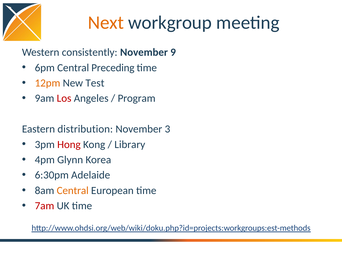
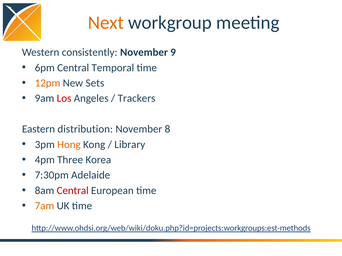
Preceding: Preceding -> Temporal (113, 68)
Test: Test -> Sets (95, 83)
Program: Program -> Trackers (137, 99)
3: 3 -> 8 (167, 129)
Hong colour: red -> orange (69, 145)
Glynn: Glynn -> Three (70, 160)
6:30pm: 6:30pm -> 7:30pm (52, 175)
Central colour: orange -> red (73, 191)
7am colour: red -> orange (45, 206)
